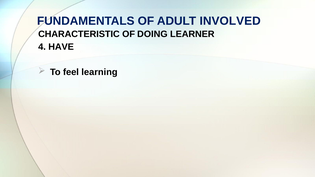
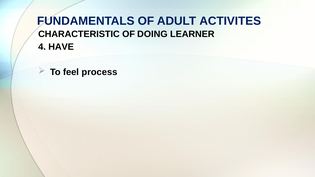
INVOLVED: INVOLVED -> ACTIVITES (230, 21)
learning: learning -> process (99, 72)
